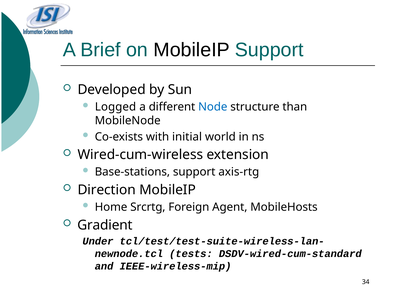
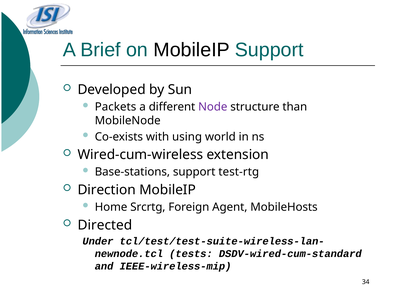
Logged: Logged -> Packets (116, 107)
Node colour: blue -> purple (213, 107)
initial: initial -> using (187, 137)
axis-rtg: axis-rtg -> test-rtg (239, 172)
Gradient: Gradient -> Directed (105, 225)
